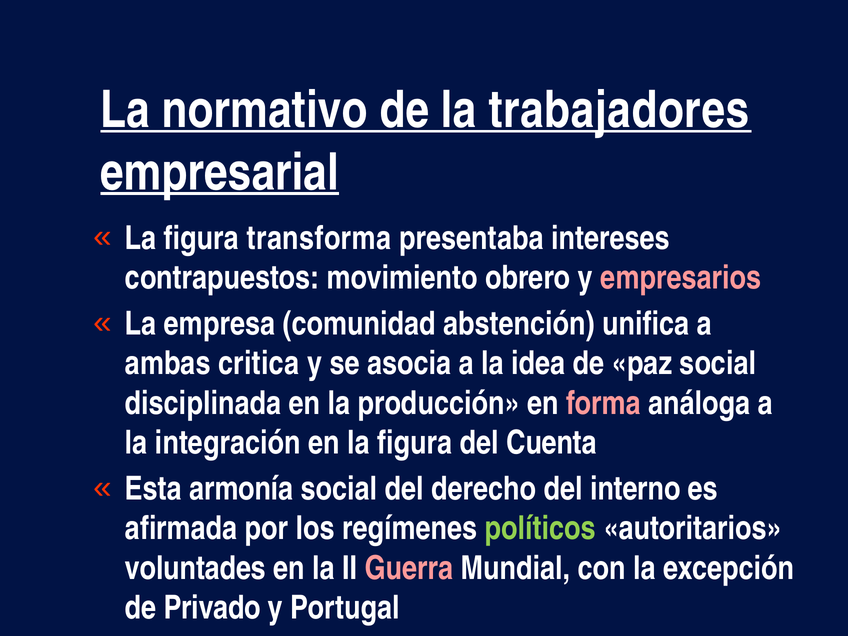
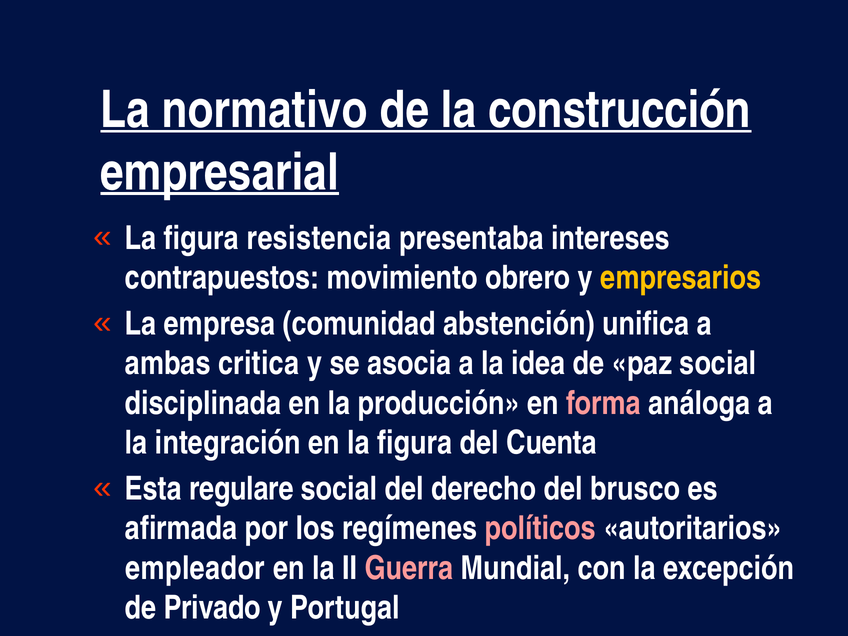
trabajadores: trabajadores -> construcción (619, 110)
transforma: transforma -> resistencia (319, 238)
empresarios colour: pink -> yellow (681, 278)
armonía: armonía -> regulare (241, 489)
interno: interno -> brusco (635, 489)
políticos colour: light green -> pink (540, 529)
voluntades: voluntades -> empleador (195, 568)
